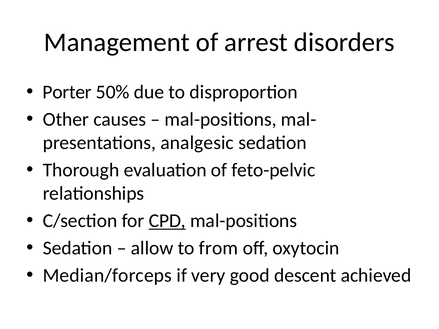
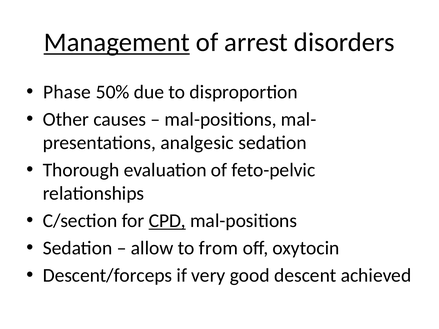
Management underline: none -> present (117, 42)
Porter: Porter -> Phase (67, 92)
Median/forceps: Median/forceps -> Descent/forceps (107, 276)
